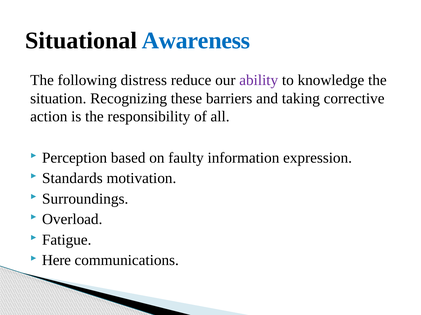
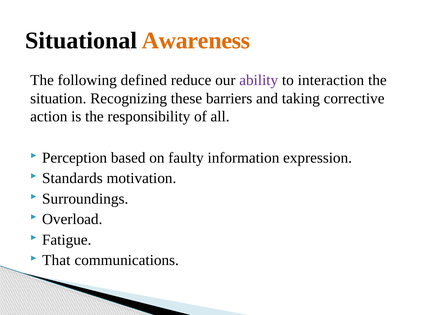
Awareness colour: blue -> orange (196, 41)
distress: distress -> defined (144, 80)
knowledge: knowledge -> interaction (331, 80)
Here: Here -> That (56, 261)
